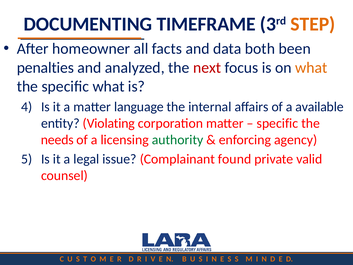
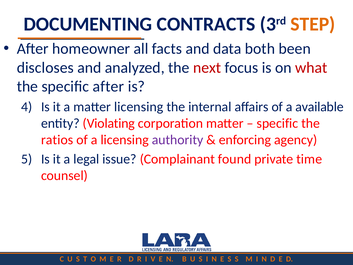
TIMEFRAME: TIMEFRAME -> CONTRACTS (206, 24)
penalties: penalties -> discloses (45, 68)
what colour: orange -> red (311, 68)
specific what: what -> after (108, 86)
matter language: language -> licensing (139, 107)
needs: needs -> ratios (57, 140)
authority colour: green -> purple (178, 140)
valid: valid -> time (309, 159)
